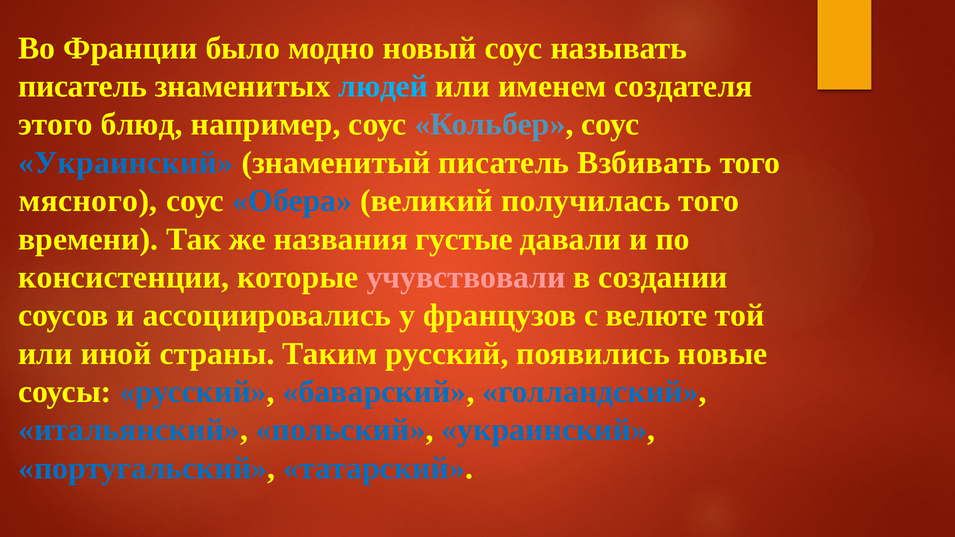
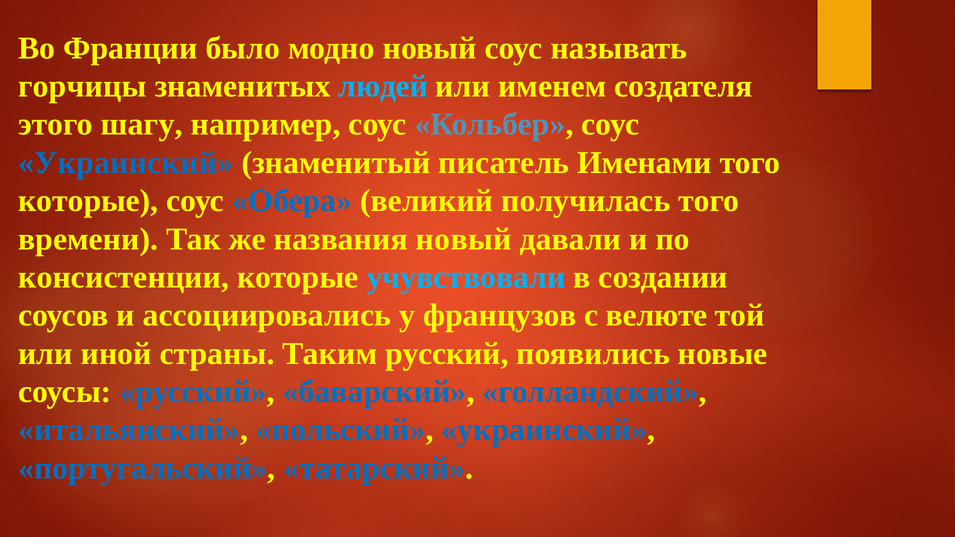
писатель: писатель -> горчицы (82, 86)
блюд: блюд -> шагу (142, 124)
Взбивать: Взбивать -> Именами (644, 163)
мясного: мясного -> которые (88, 201)
названия густые: густые -> новый (464, 239)
учувствовали colour: pink -> light blue (466, 277)
